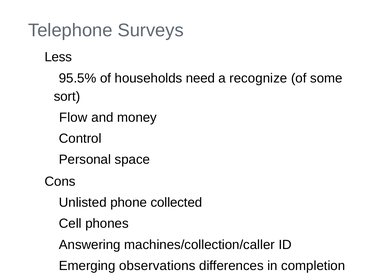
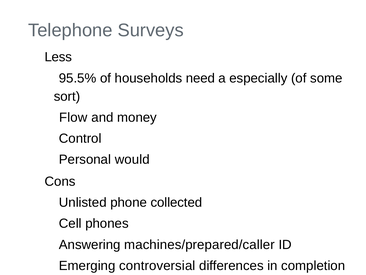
recognize: recognize -> especially (258, 78)
space: space -> would (132, 159)
machines/collection/caller: machines/collection/caller -> machines/prepared/caller (199, 244)
observations: observations -> controversial (157, 265)
